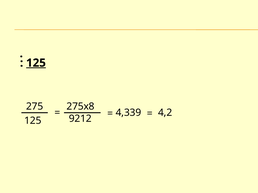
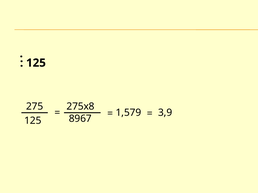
125 underline: present -> none (36, 63)
4,339: 4,339 -> 1,579 (128, 113)
4,2: 4,2 -> 3,9 (165, 113)
9212: 9212 -> 8967 (80, 119)
